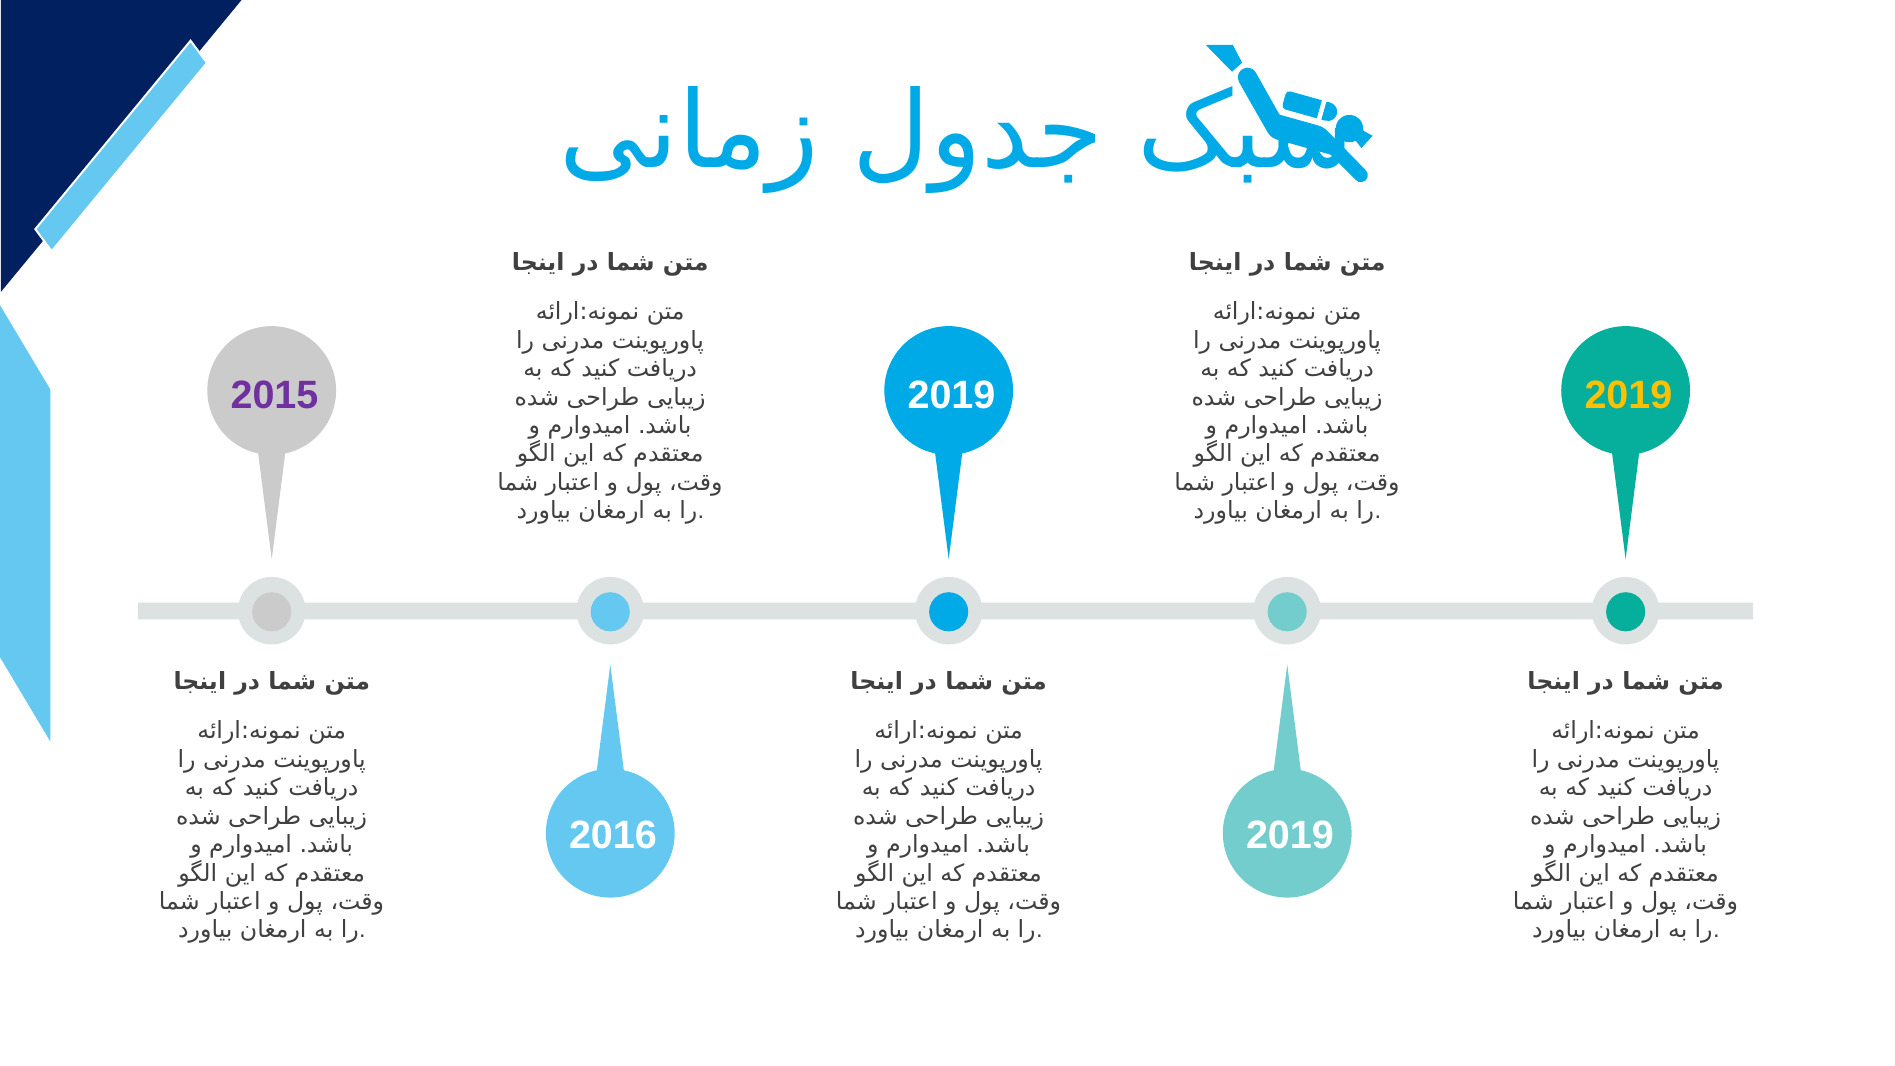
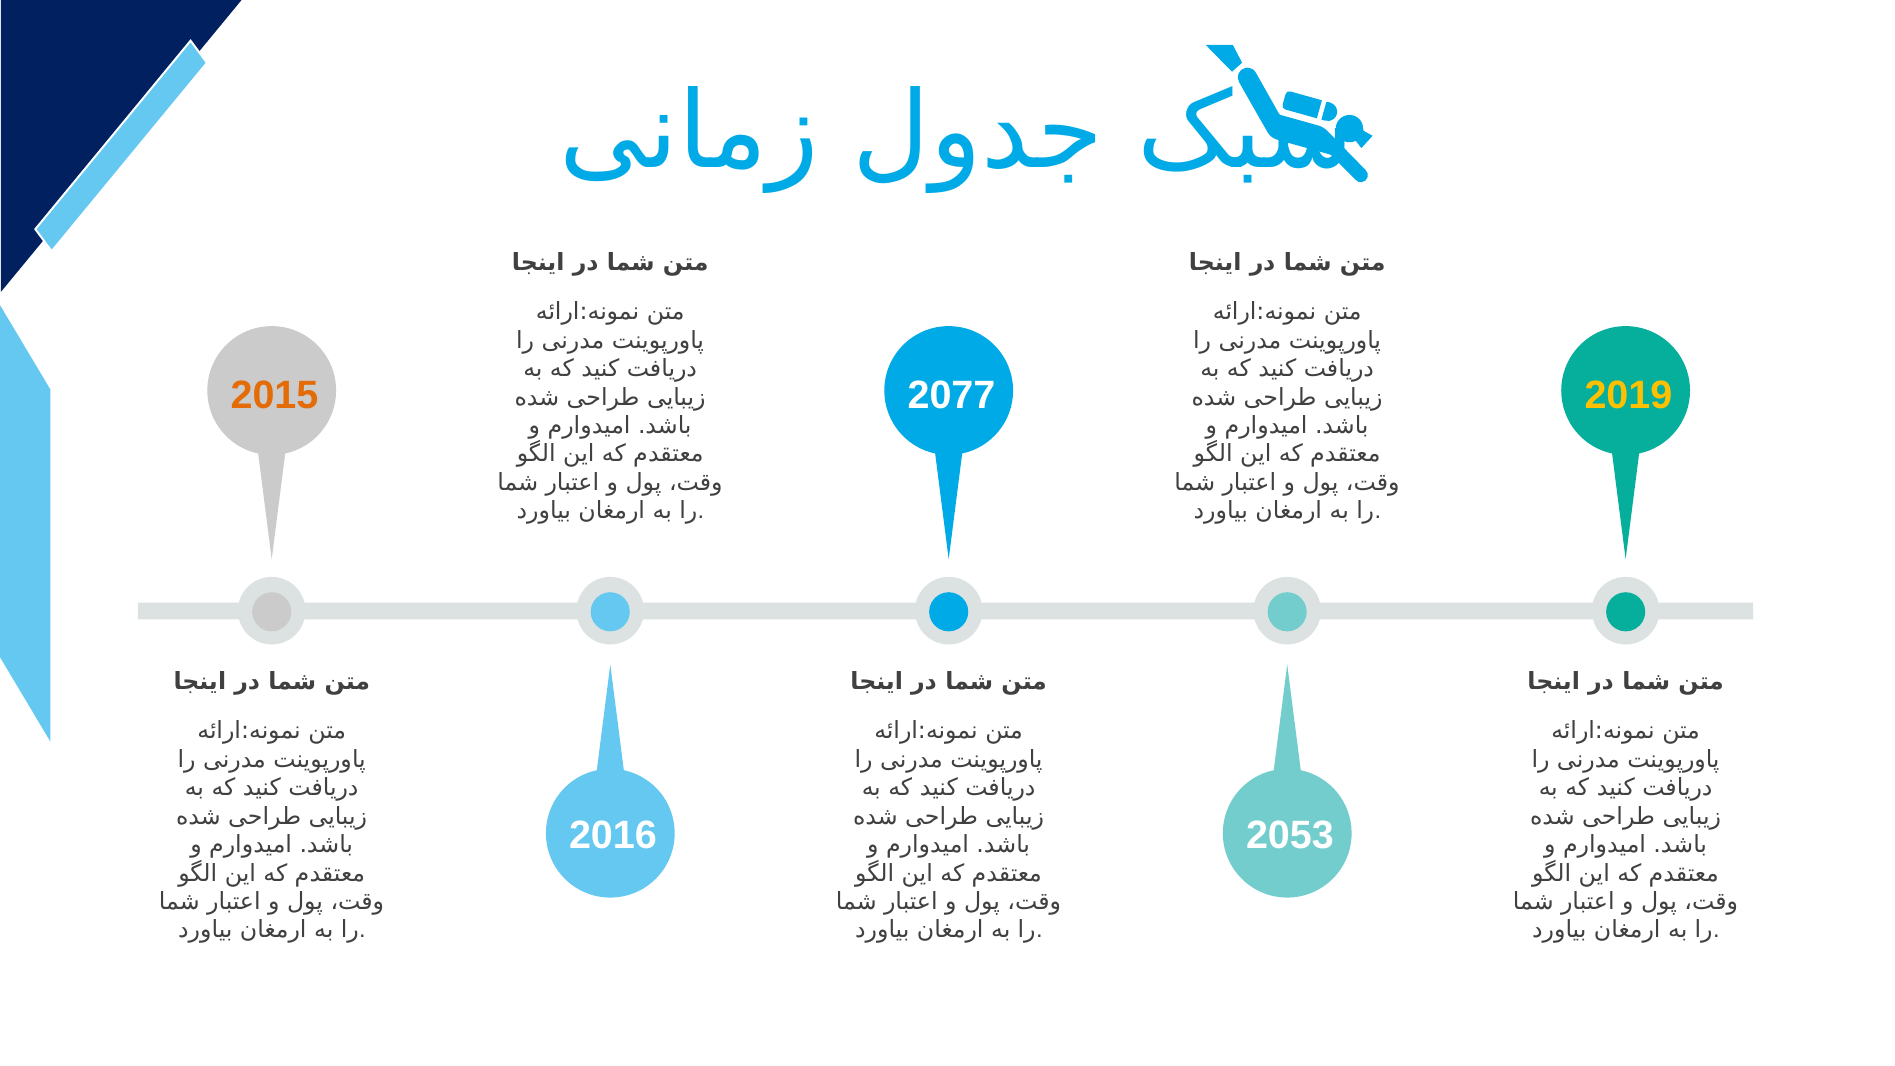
2015 colour: purple -> orange (274, 395)
2019: 2019 -> 2077 (951, 395)
2019: 2019 -> 2053 (1290, 836)
